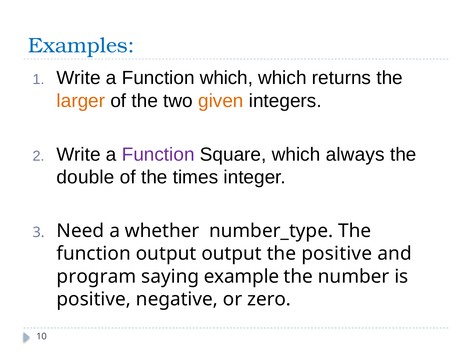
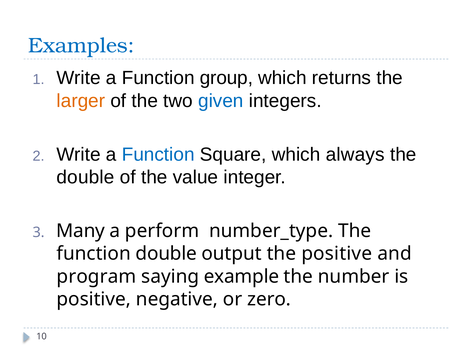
Function which: which -> group (226, 78)
given colour: orange -> blue (221, 101)
Function colour: purple -> blue (158, 154)
times: times -> value (195, 177)
Need: Need -> Many (81, 231)
whether: whether -> perform (162, 231)
function output: output -> double (166, 254)
